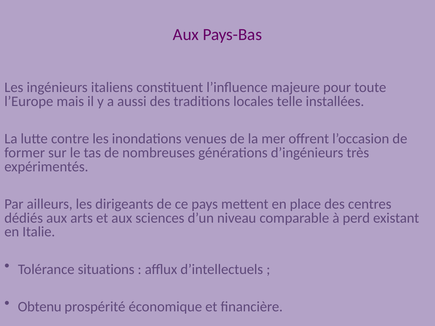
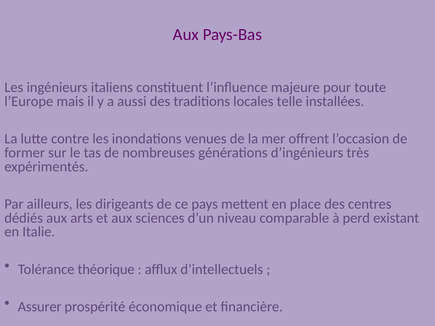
situations: situations -> théorique (106, 270)
Obtenu: Obtenu -> Assurer (40, 307)
